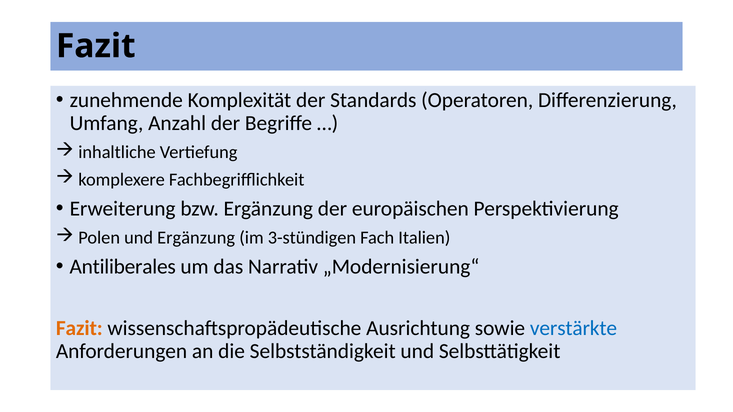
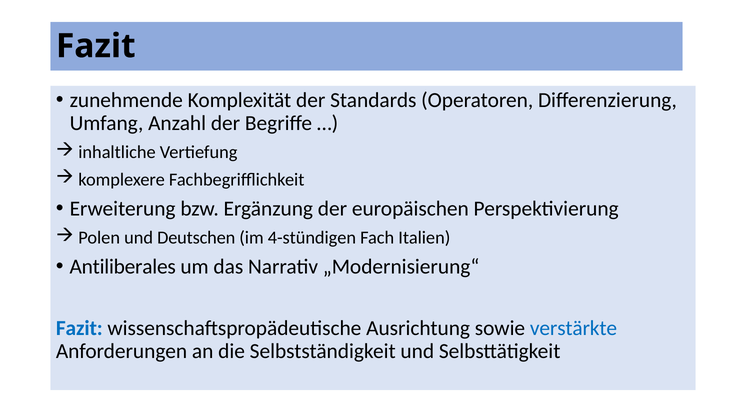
und Ergänzung: Ergänzung -> Deutschen (196, 238)
3-stündigen: 3-stündigen -> 4-stündigen (312, 238)
Fazit colour: orange -> blue (79, 328)
